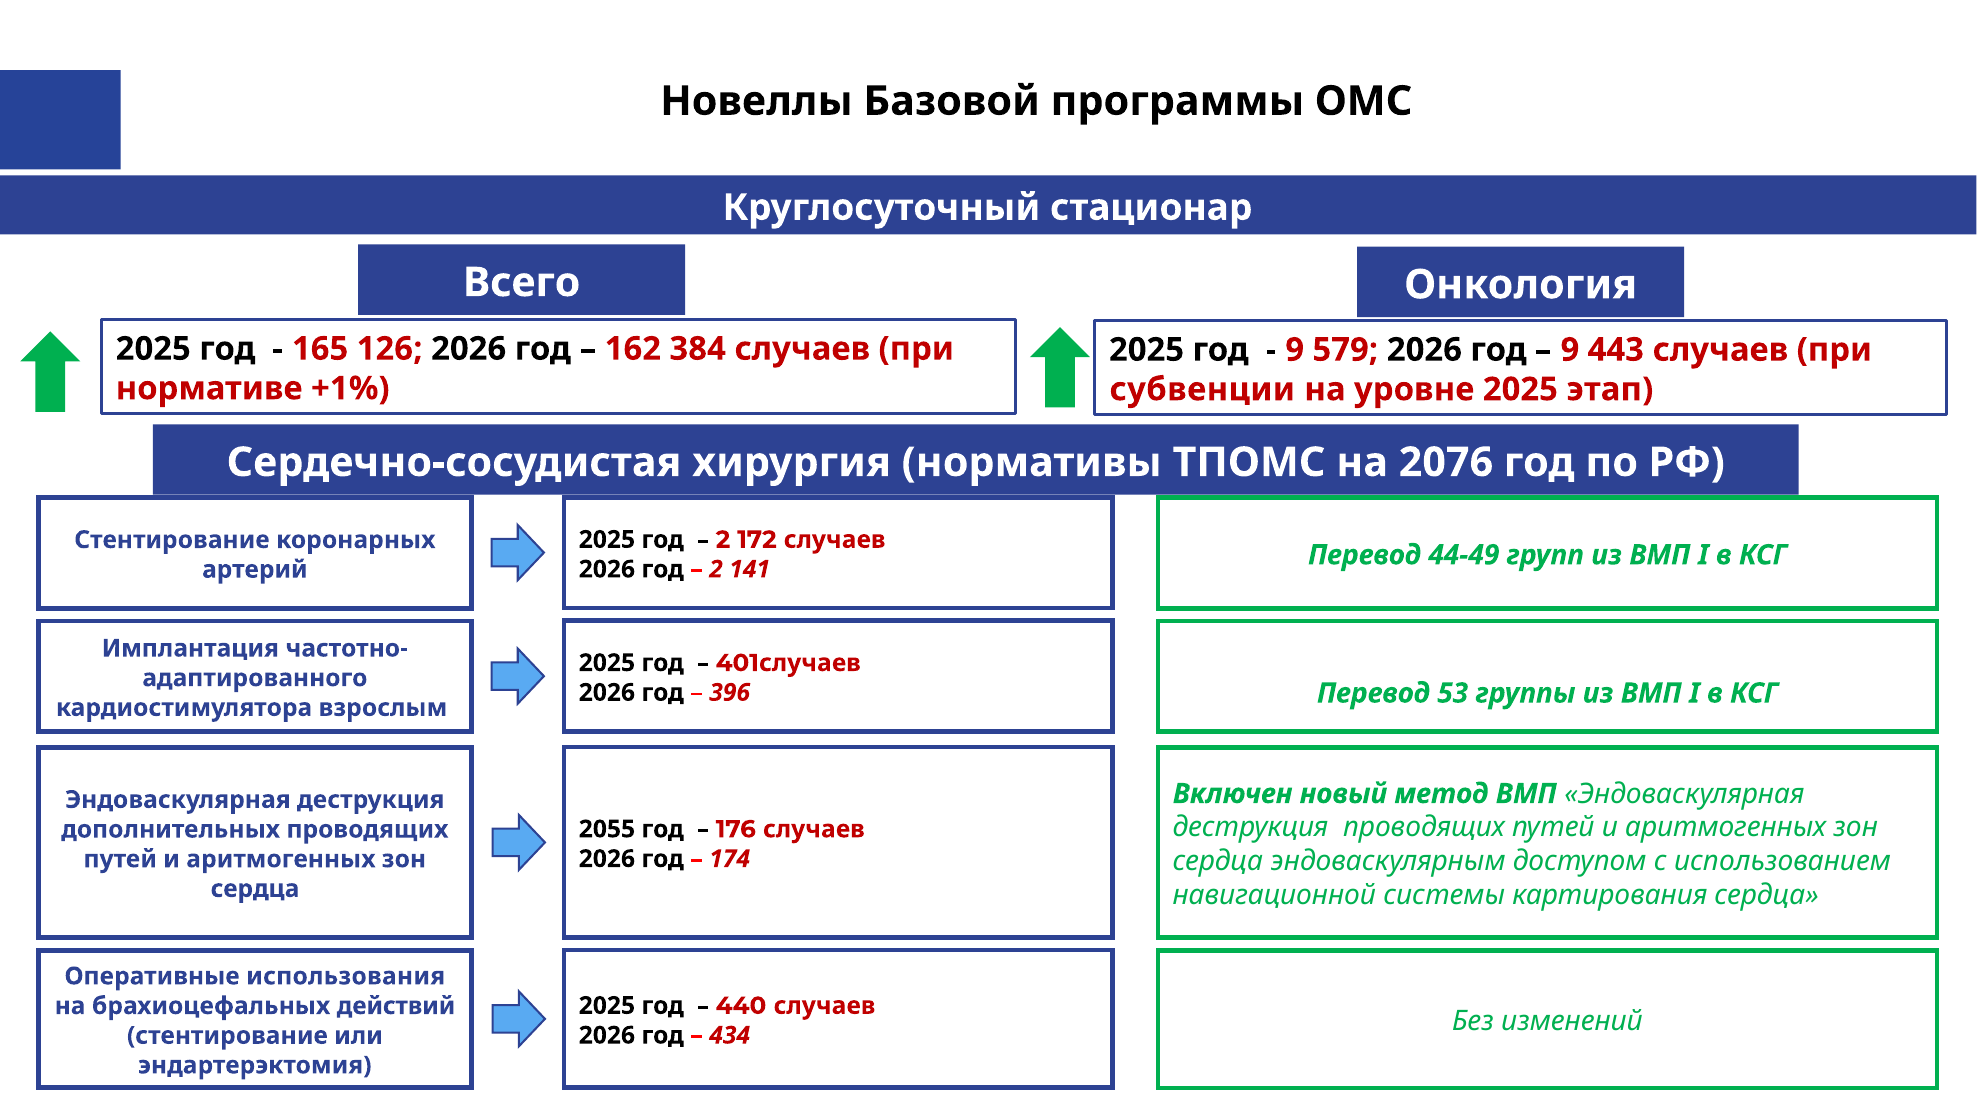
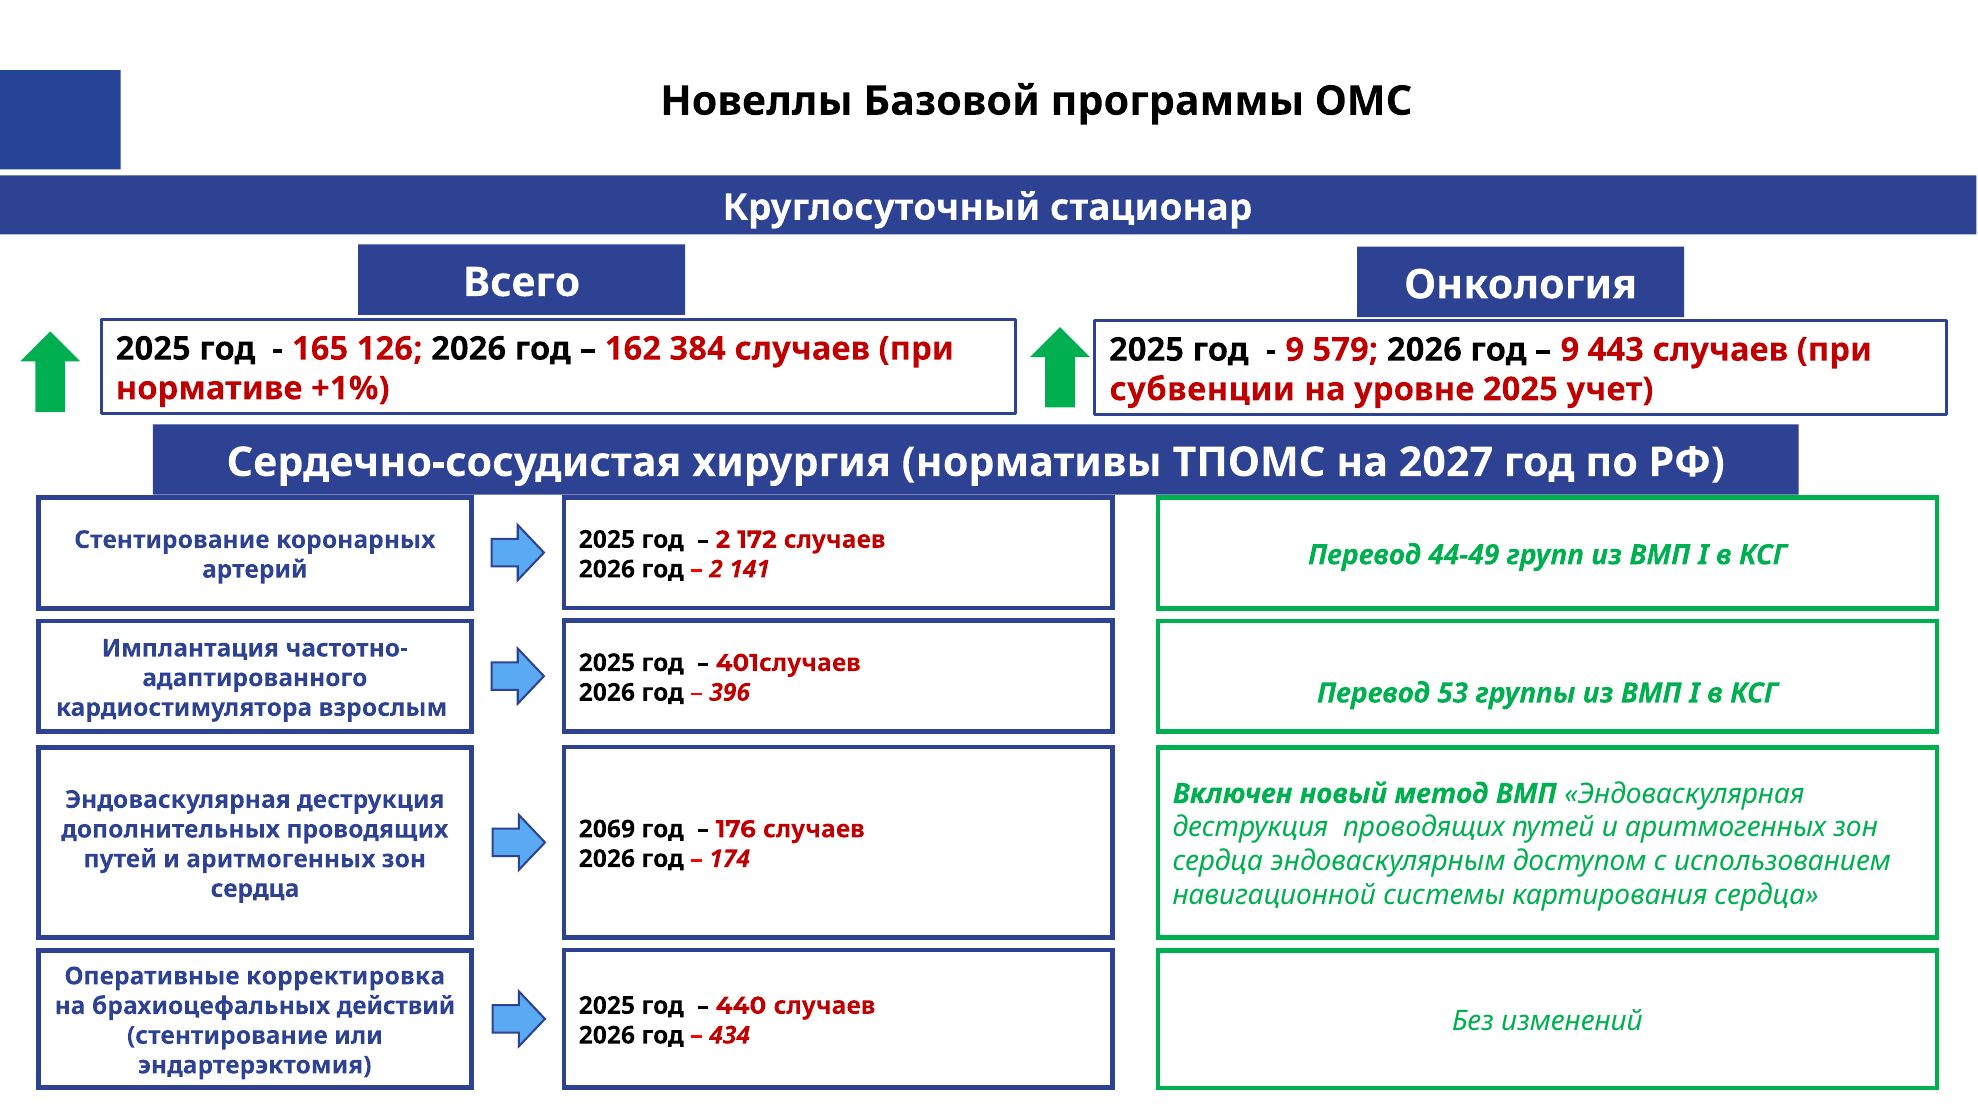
этап: этап -> учет (1610, 389)
2076: 2076 -> 2027 (1446, 462)
2055: 2055 -> 2069 (607, 829)
использования: использования -> корректировка (346, 976)
